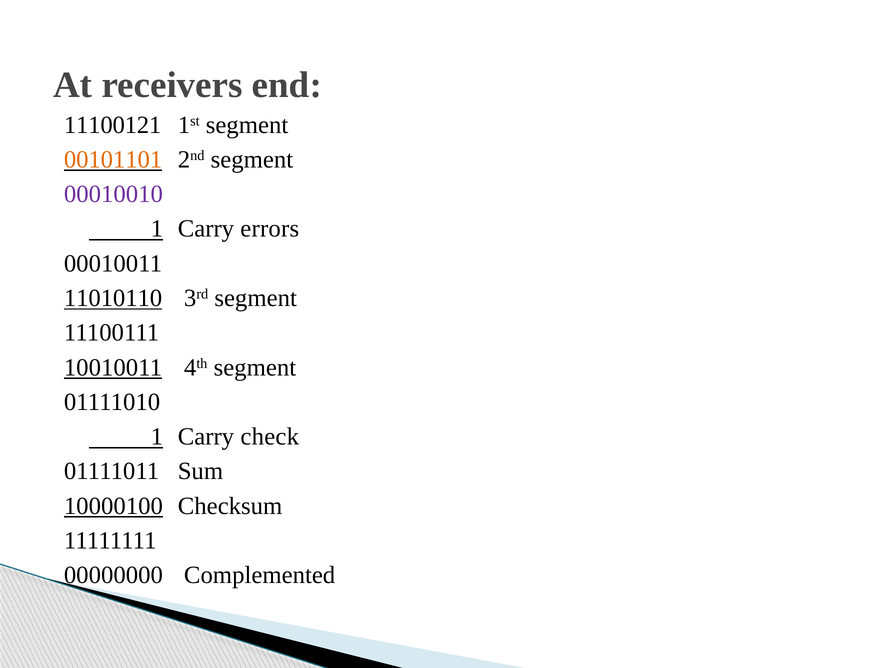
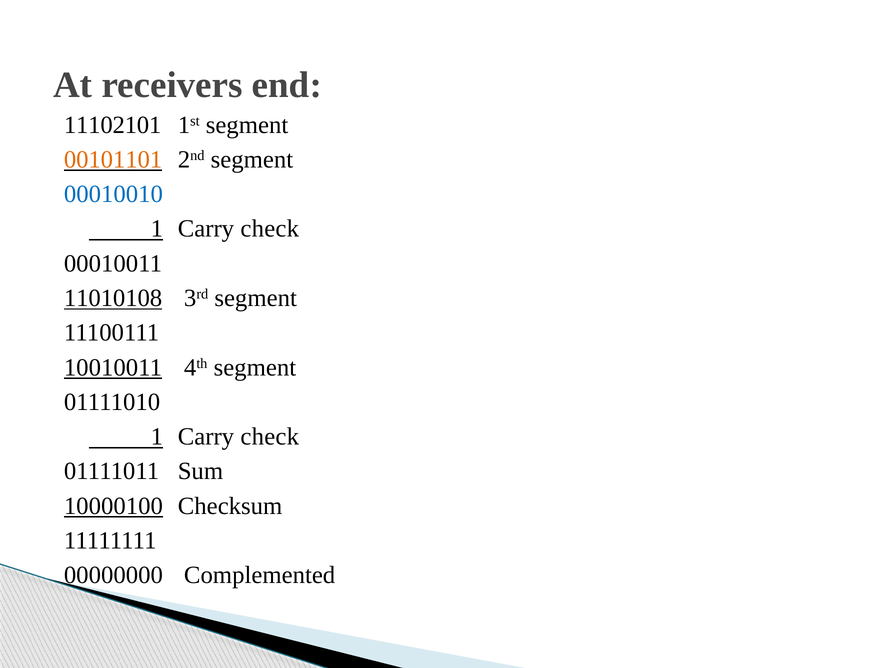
11100121: 11100121 -> 11102101 (113, 125)
00010010 colour: purple -> blue (113, 194)
errors: errors -> check (270, 229)
11010110: 11010110 -> 11010108 (113, 298)
